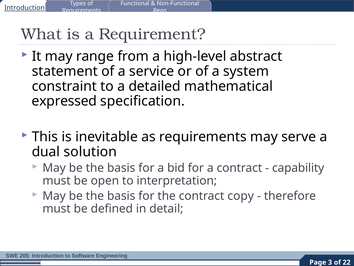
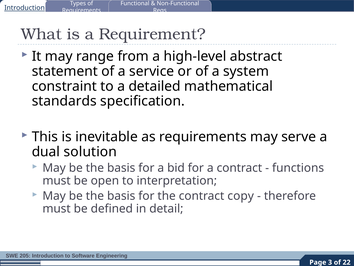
expressed: expressed -> standards (64, 101)
capability: capability -> functions (298, 168)
